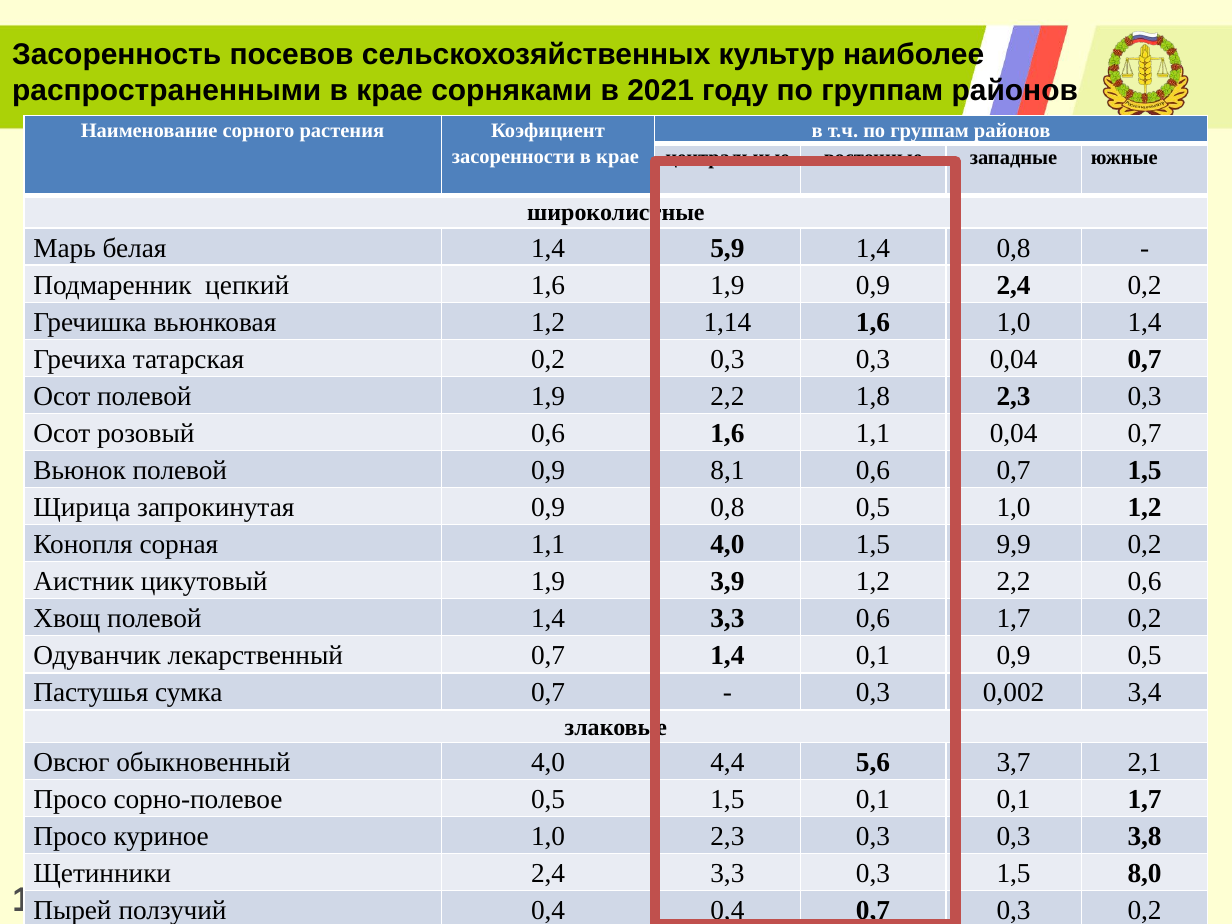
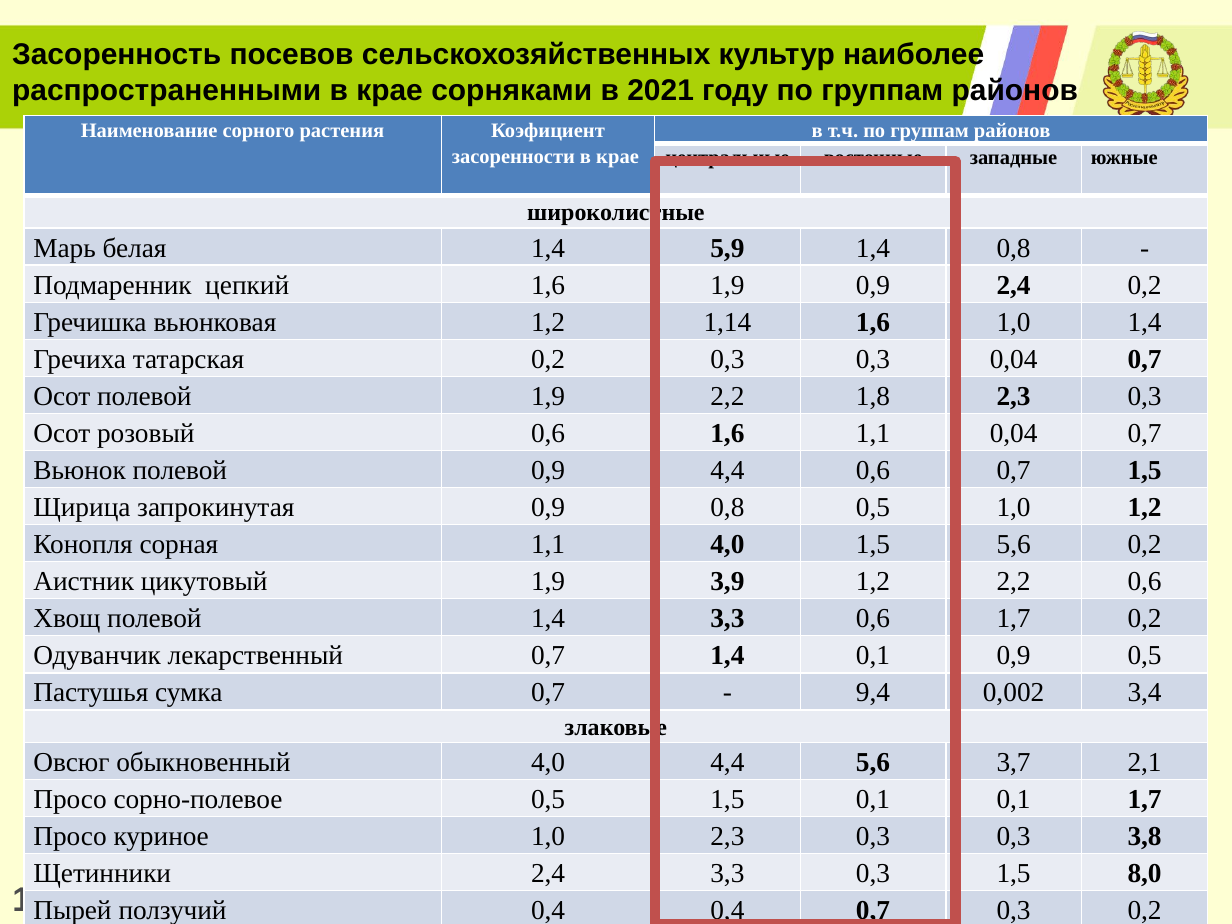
0,9 8,1: 8,1 -> 4,4 (728, 470)
1,5 9,9: 9,9 -> 5,6 (1014, 545)
0,3: 0,3 -> 9,4 (873, 693)
